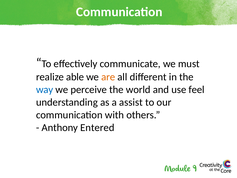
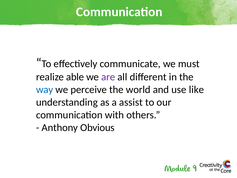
are colour: orange -> purple (108, 77)
feel: feel -> like (196, 89)
Entered: Entered -> Obvious (97, 127)
